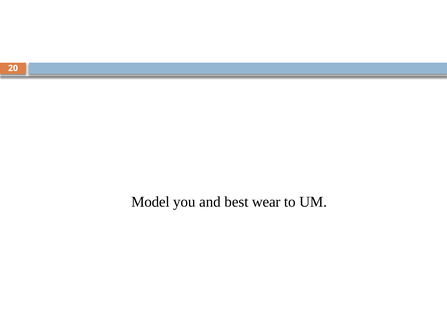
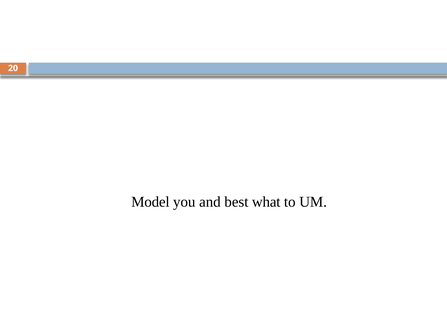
wear: wear -> what (266, 202)
